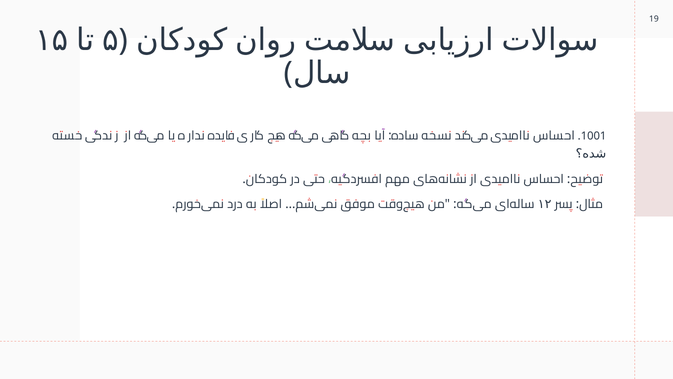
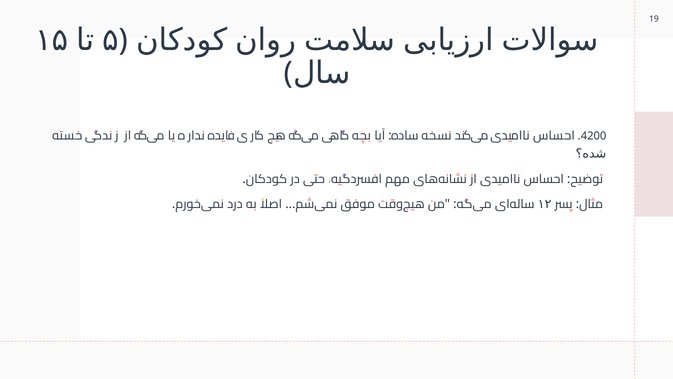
1001: 1001 -> 4200 (594, 136)
